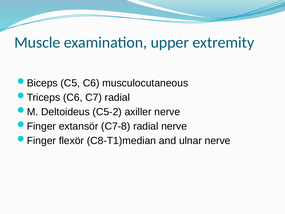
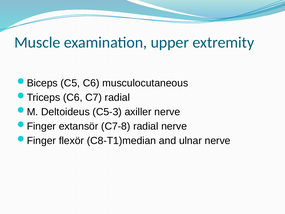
C5-2: C5-2 -> C5-3 (107, 112)
